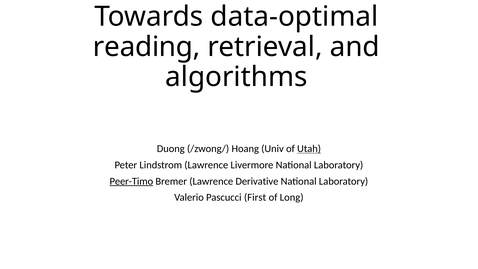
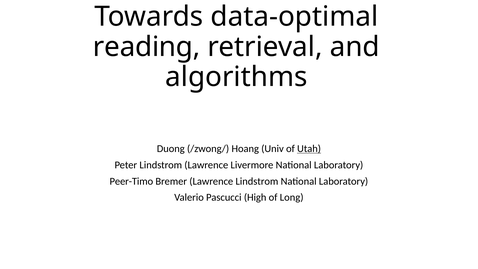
Peer-Timo underline: present -> none (131, 181)
Lawrence Derivative: Derivative -> Lindstrom (257, 181)
First: First -> High (255, 197)
